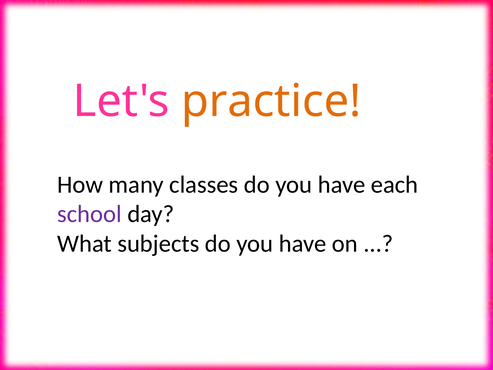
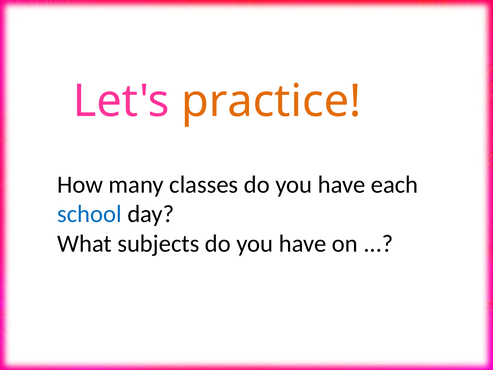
school colour: purple -> blue (90, 214)
